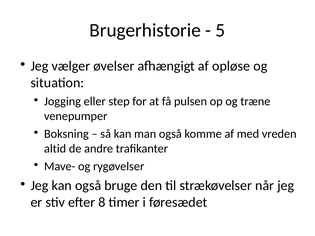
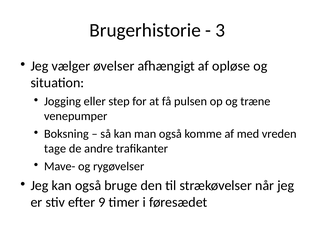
5: 5 -> 3 (220, 30)
altid: altid -> tage (55, 149)
8: 8 -> 9 (102, 203)
